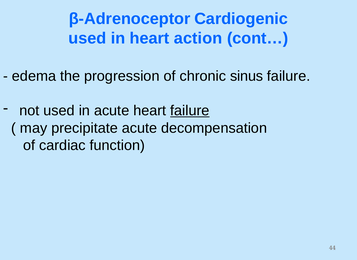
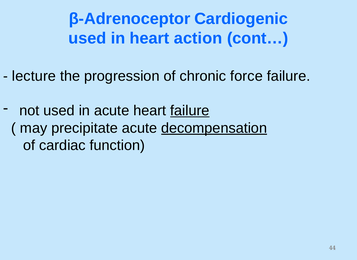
edema: edema -> lecture (34, 76)
sinus: sinus -> force (246, 76)
decompensation underline: none -> present (214, 128)
